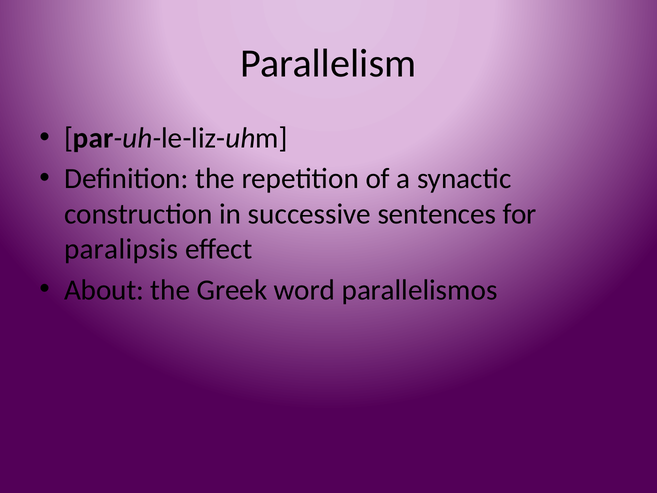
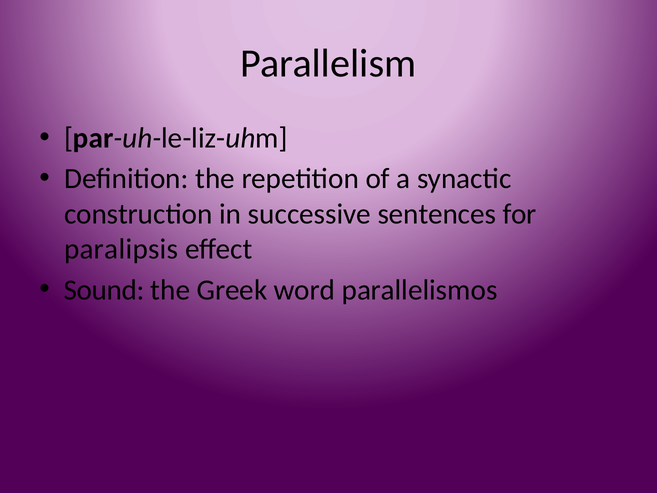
About: About -> Sound (104, 290)
